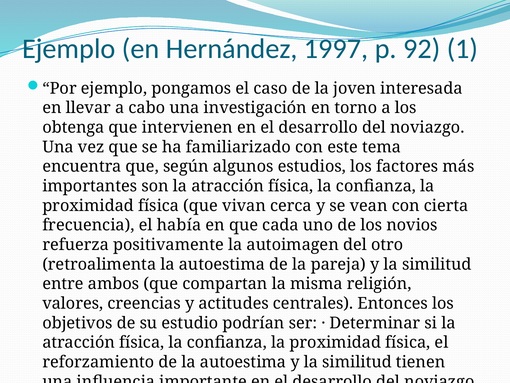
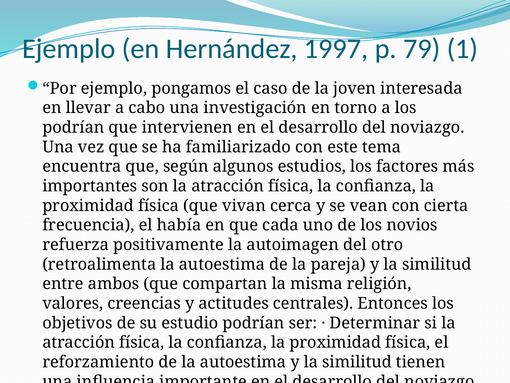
92: 92 -> 79 (422, 49)
obtenga: obtenga -> podrían (73, 127)
